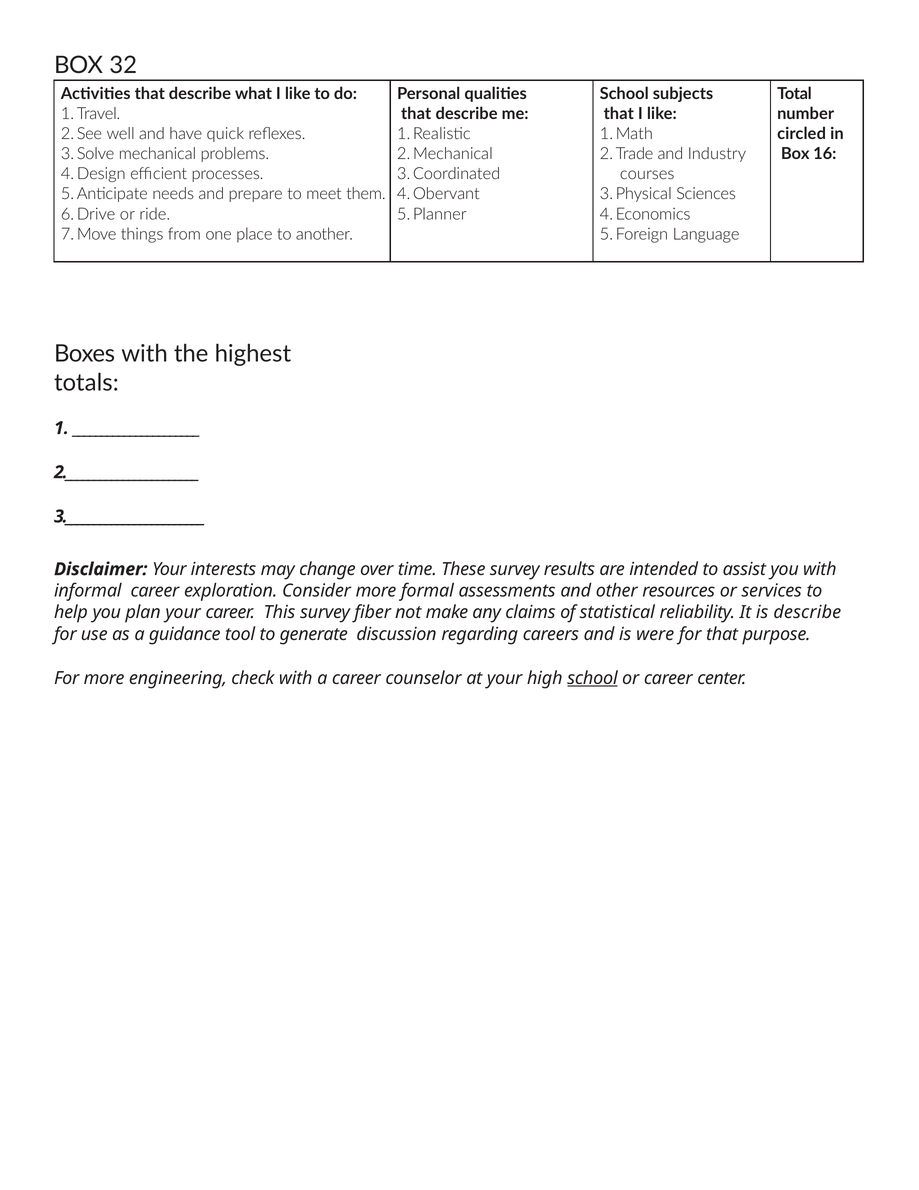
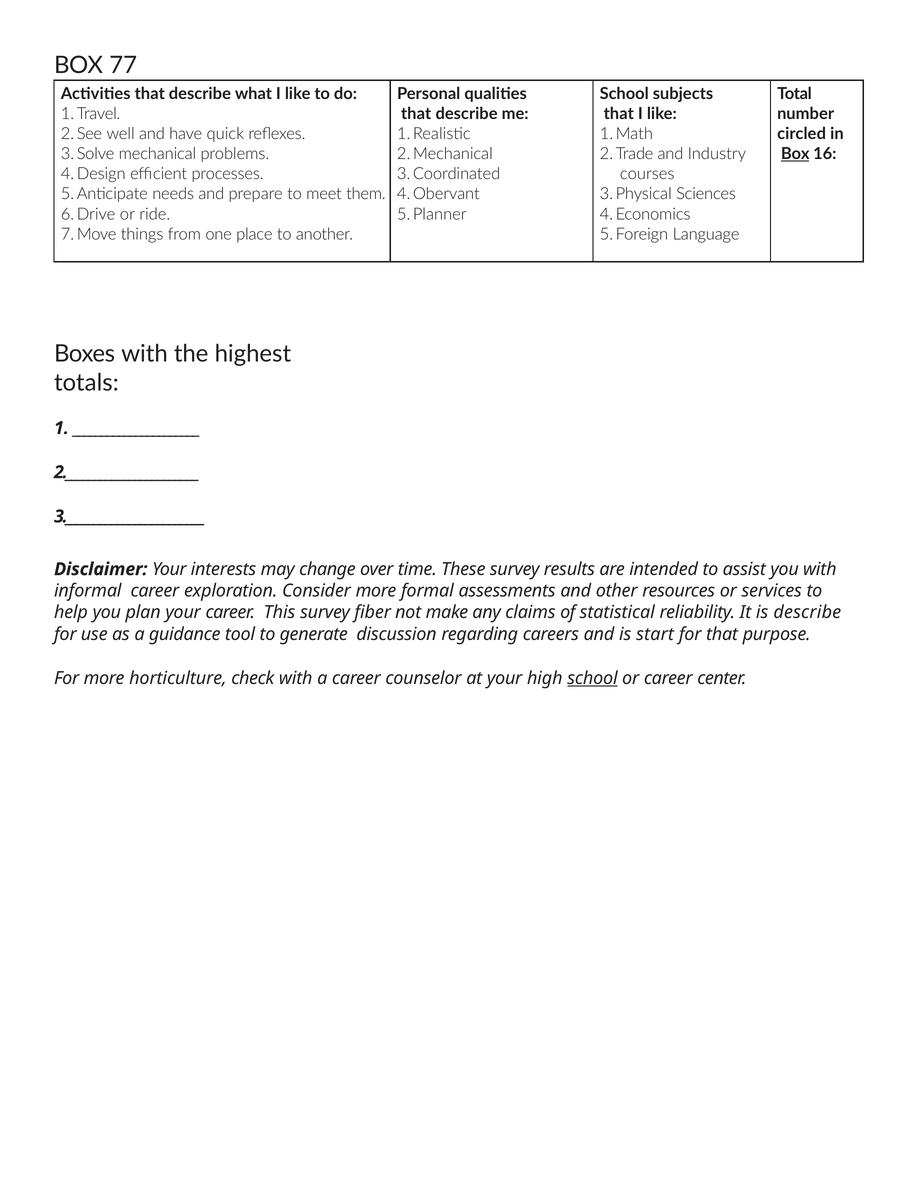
32: 32 -> 77 (123, 65)
Box underline: none -> present (795, 154)
were: were -> start (655, 634)
engineering: engineering -> horticulture (178, 678)
